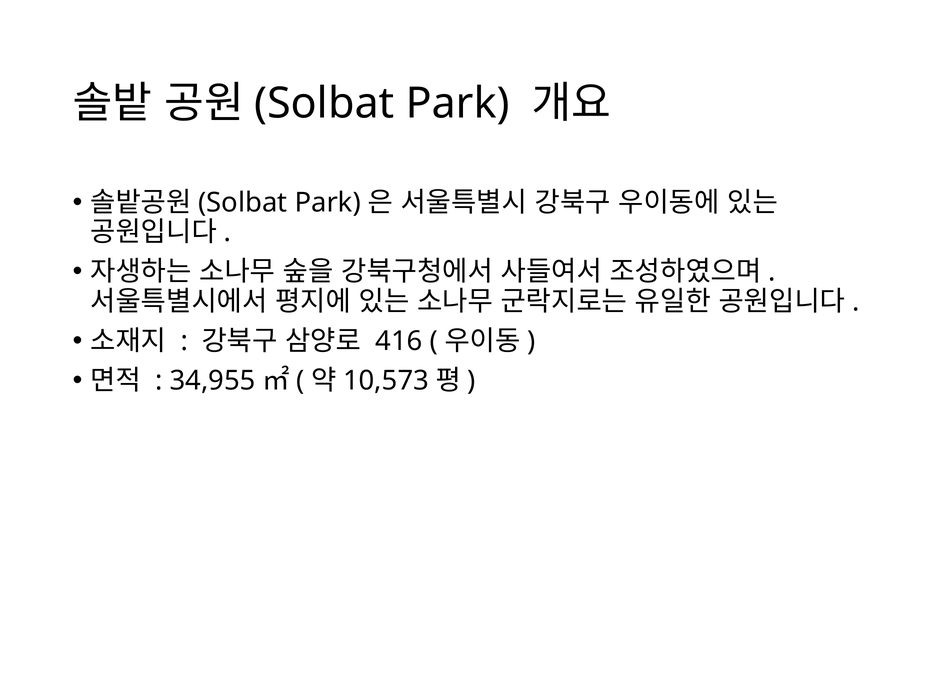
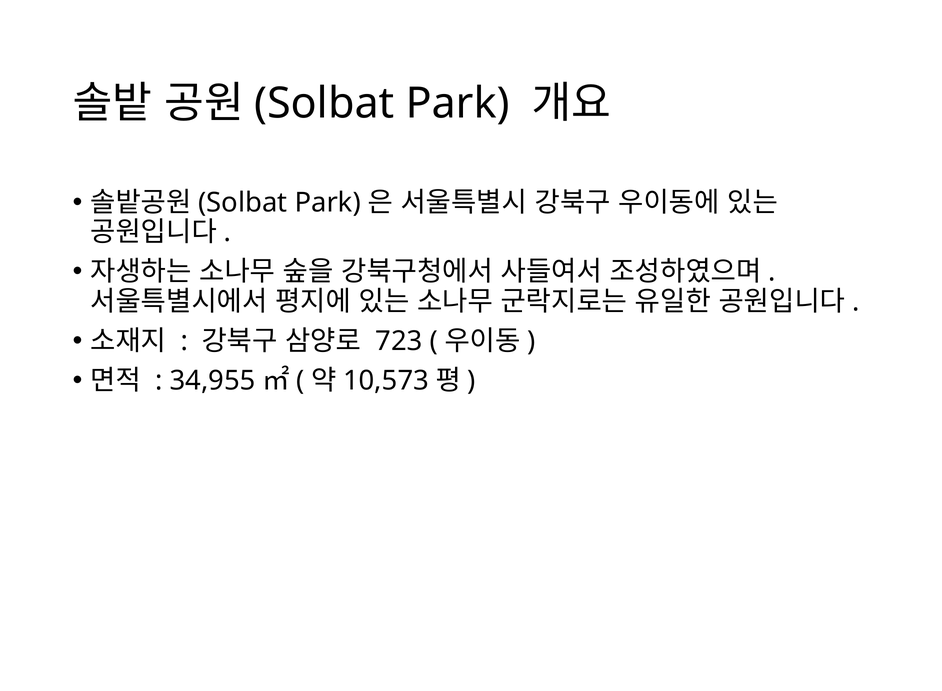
416: 416 -> 723 (399, 341)
